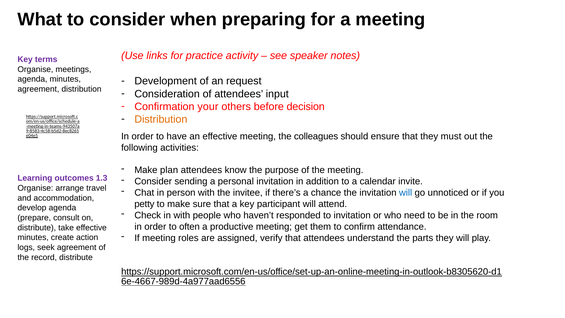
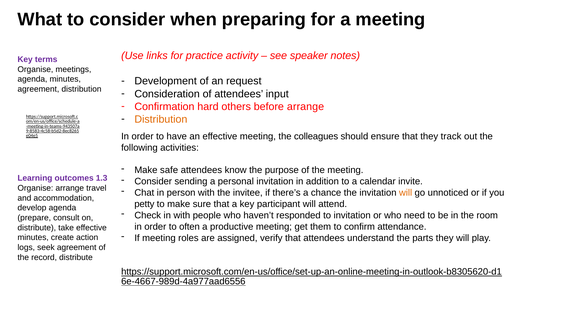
your: your -> hard (208, 107)
before decision: decision -> arrange (306, 107)
must: must -> track (451, 136)
plan: plan -> safe (169, 170)
will colour: blue -> orange (406, 193)
